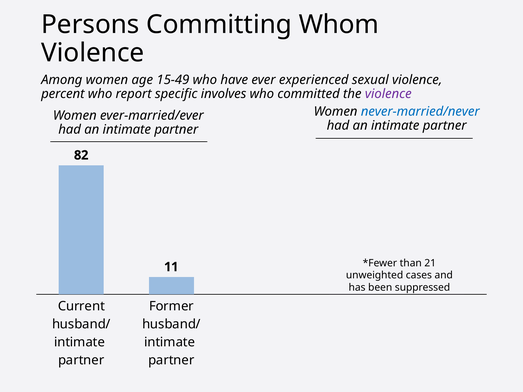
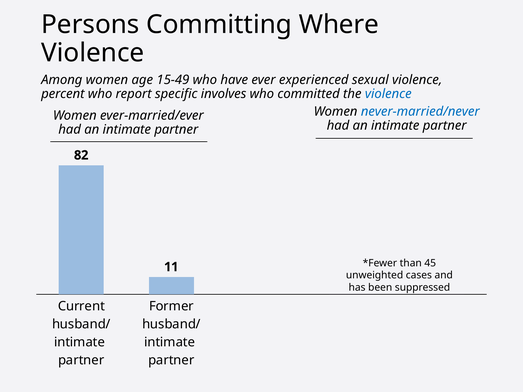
Whom: Whom -> Where (339, 25)
violence colour: purple -> blue (388, 94)
21: 21 -> 45 (430, 263)
